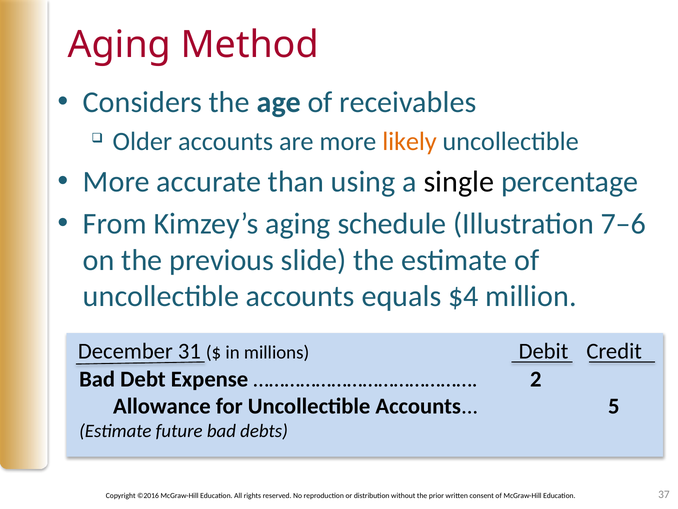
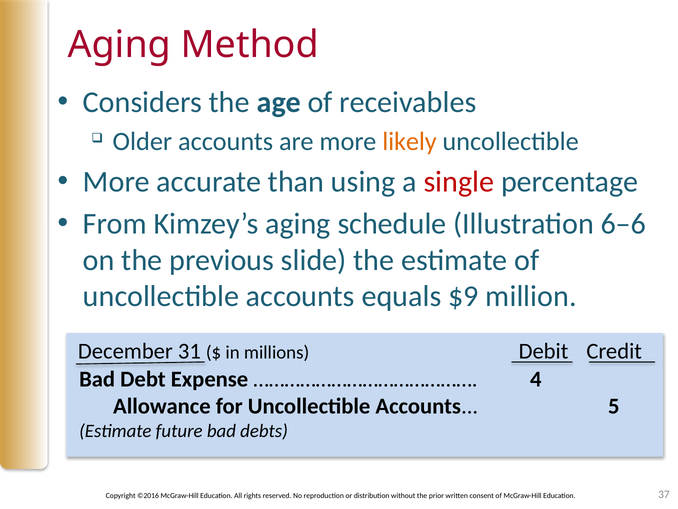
single colour: black -> red (459, 181)
7–6: 7–6 -> 6–6 (623, 224)
$4: $4 -> $9 (463, 296)
2: 2 -> 4 (536, 379)
